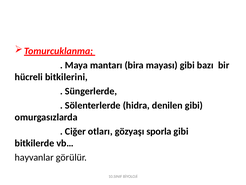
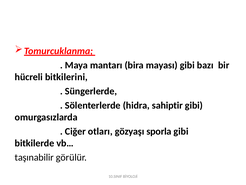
denilen: denilen -> sahiptir (167, 105)
hayvanlar: hayvanlar -> taşınabilir (34, 157)
